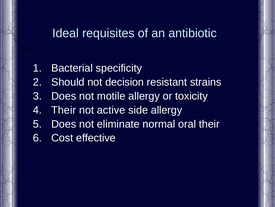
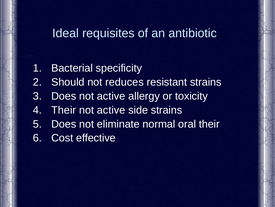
decision: decision -> reduces (124, 82)
Does not motile: motile -> active (111, 96)
side allergy: allergy -> strains (167, 110)
